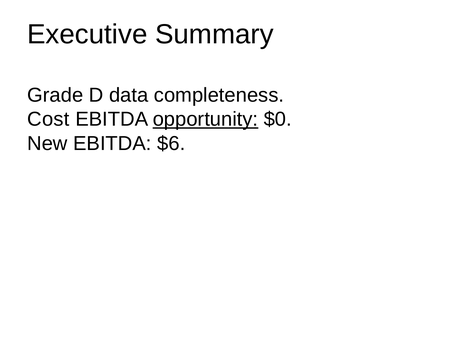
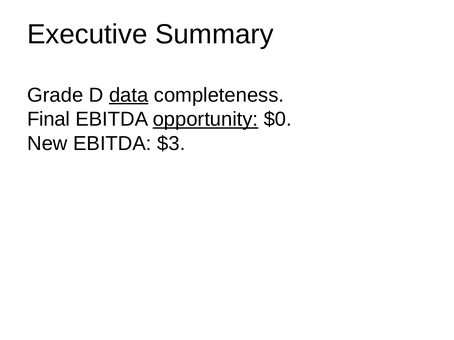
data underline: none -> present (129, 95)
Cost: Cost -> Final (49, 119)
$6: $6 -> $3 (171, 144)
